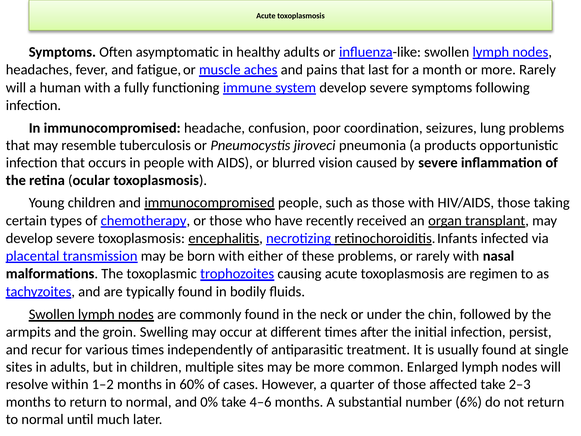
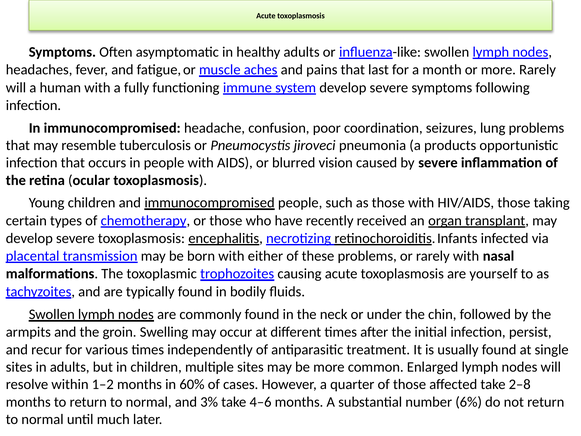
regimen: regimen -> yourself (493, 274)
2–3: 2–3 -> 2–8 (520, 384)
0%: 0% -> 3% (209, 402)
